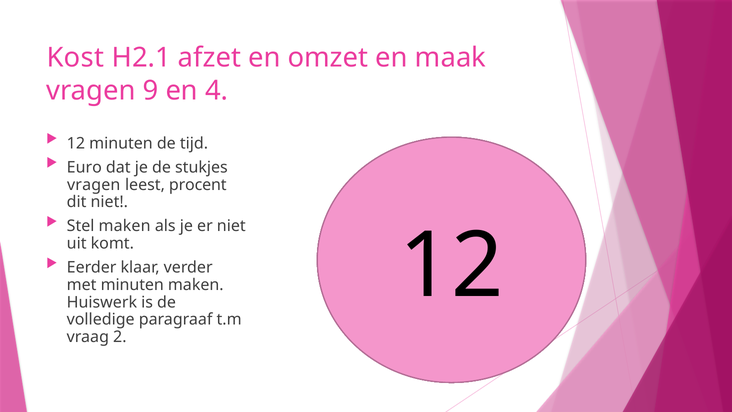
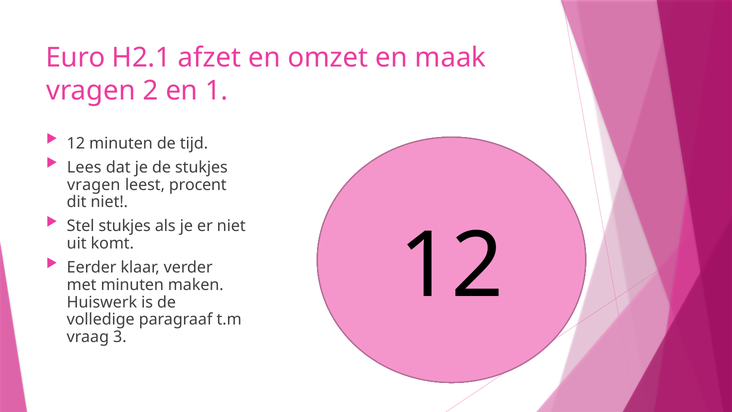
Kost: Kost -> Euro (76, 58)
9: 9 -> 2 (151, 91)
4: 4 -> 1 (217, 91)
Euro: Euro -> Lees (84, 167)
Stel maken: maken -> stukjes (125, 226)
2: 2 -> 3 (120, 337)
